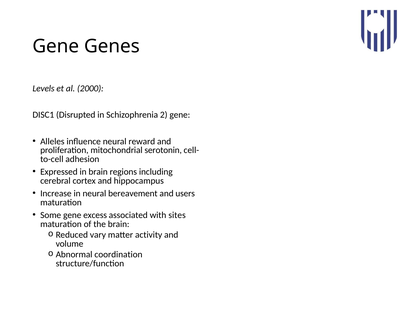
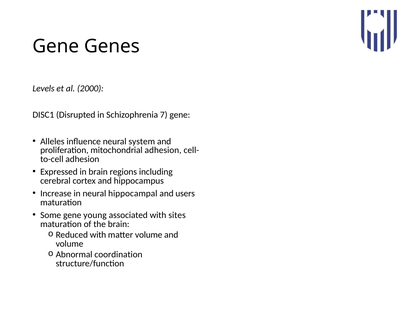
2: 2 -> 7 (164, 115)
reward: reward -> system (142, 142)
mitochondrial serotonin: serotonin -> adhesion (163, 151)
bereavement: bereavement -> hippocampal (133, 194)
excess: excess -> young (95, 216)
Reduced vary: vary -> with (98, 235)
matter activity: activity -> volume (149, 235)
